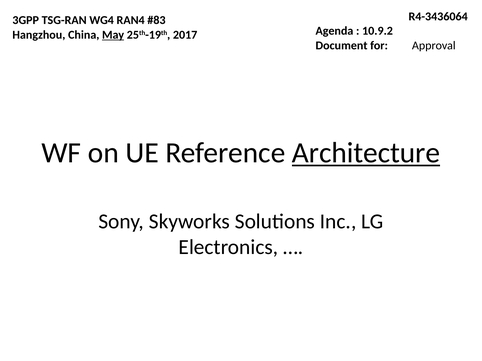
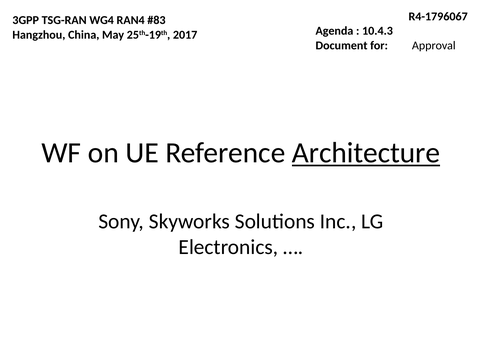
R4-3436064: R4-3436064 -> R4-1796067 (438, 17)
10.9.2: 10.9.2 -> 10.4.3 (378, 31)
May underline: present -> none (113, 35)
